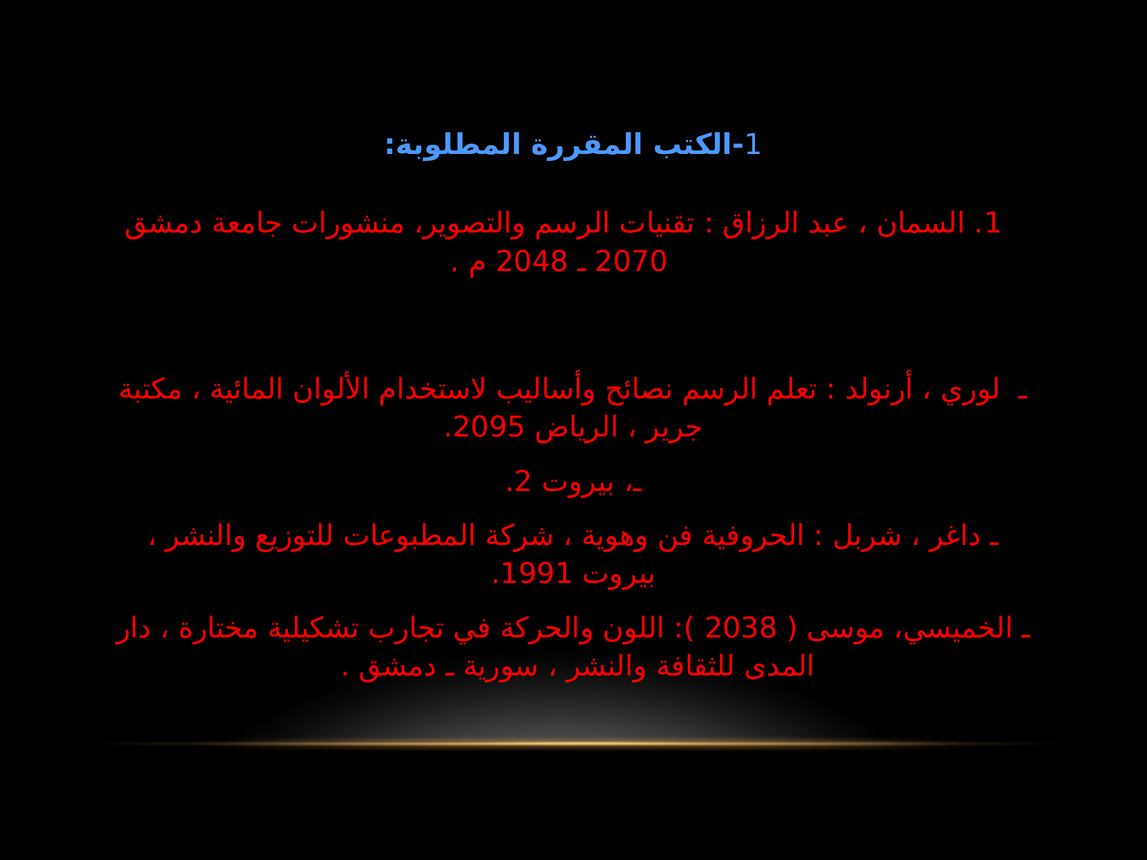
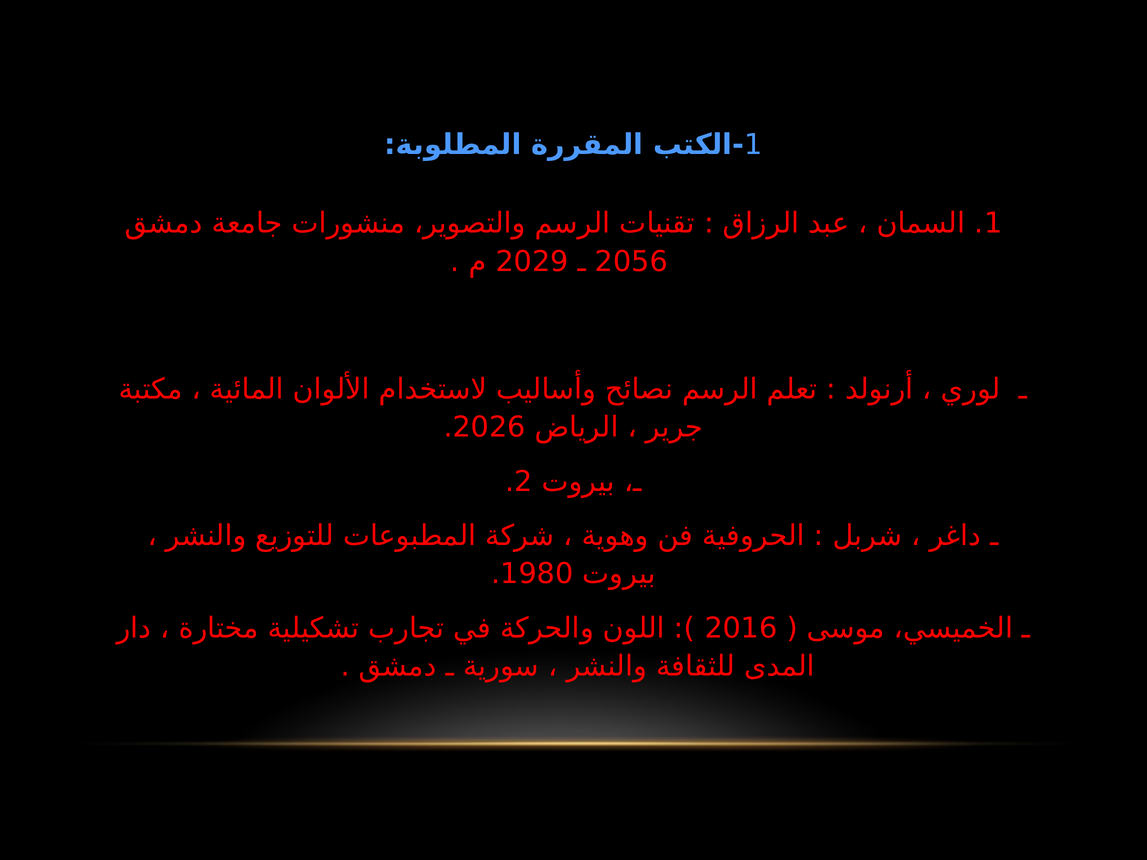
2048: 2048 -> 2029 (532, 262)
2070: 2070 -> 2056 (631, 262)
2095: 2095 -> 2026 (489, 428)
1991: 1991 -> 1980 (537, 574)
2038: 2038 -> 2016 (741, 628)
